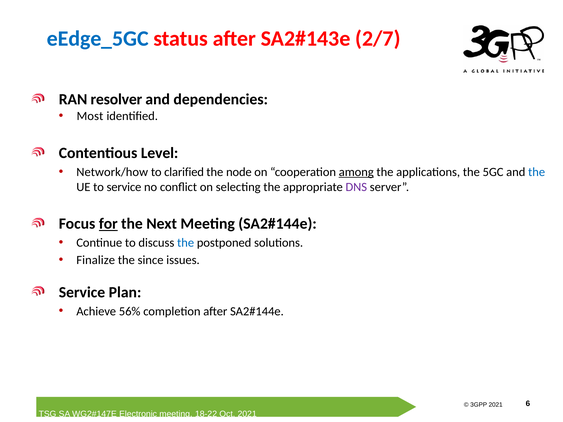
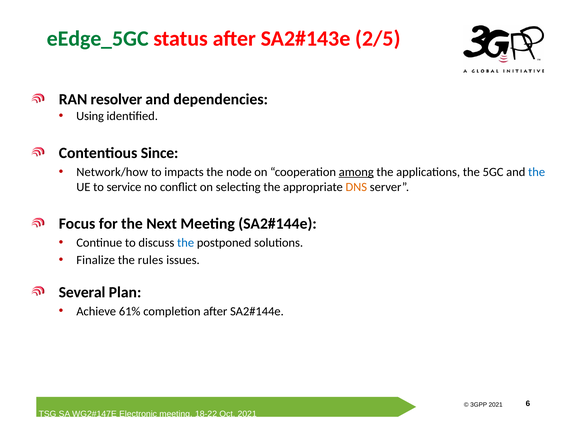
eEdge_5GC colour: blue -> green (98, 39)
2/7: 2/7 -> 2/5 (378, 39)
Most: Most -> Using (90, 116)
Level: Level -> Since (160, 153)
clarified: clarified -> impacts (184, 172)
DNS colour: purple -> orange (356, 187)
for underline: present -> none (108, 224)
since: since -> rules (151, 260)
Service: Service -> Several (82, 292)
56%: 56% -> 61% (130, 311)
